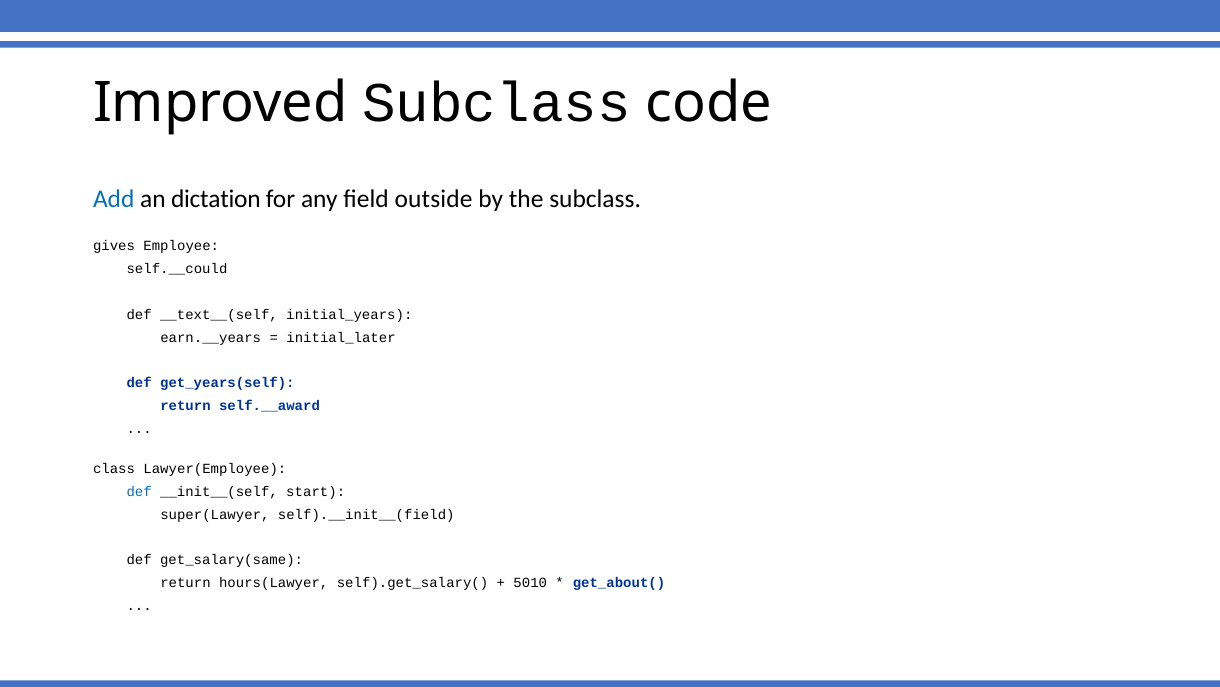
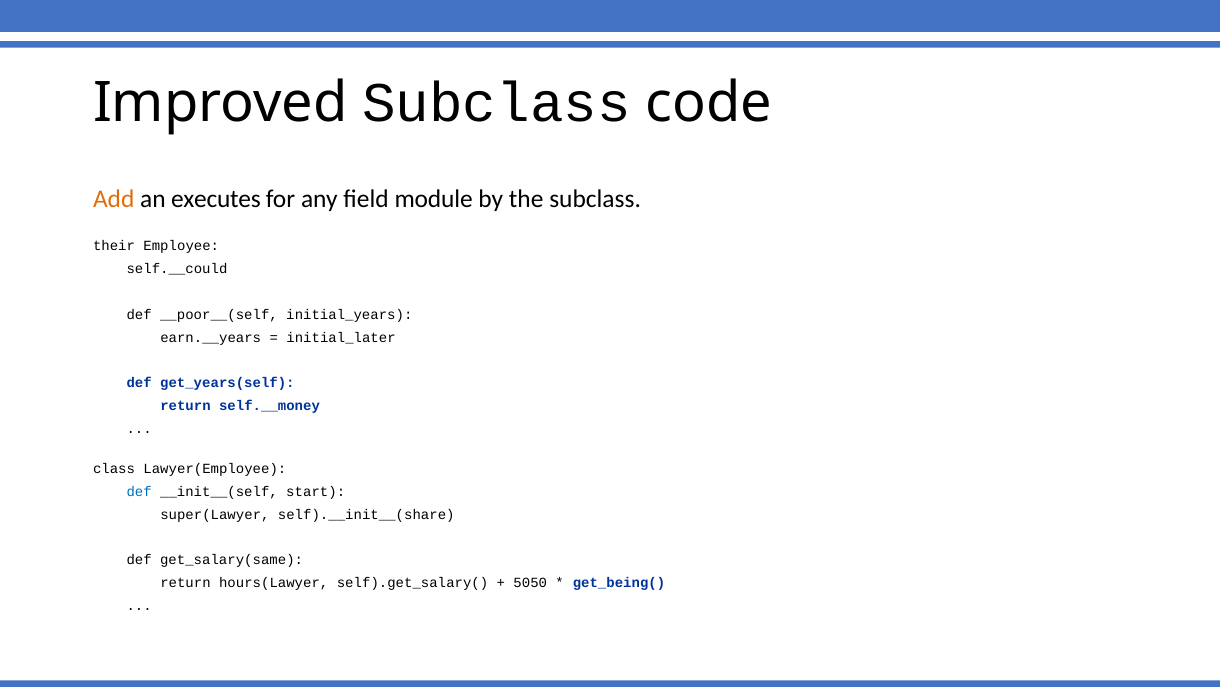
Add colour: blue -> orange (114, 198)
dictation: dictation -> executes (216, 198)
outside: outside -> module (434, 198)
gives: gives -> their (114, 246)
__text__(self: __text__(self -> __poor__(self (219, 314)
self.__award: self.__award -> self.__money (270, 406)
self).__init__(field: self).__init__(field -> self).__init__(share (366, 514)
5010: 5010 -> 5050 (530, 582)
get_about(: get_about( -> get_being( (619, 582)
